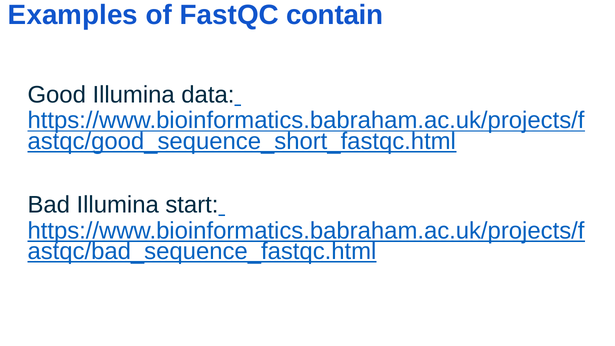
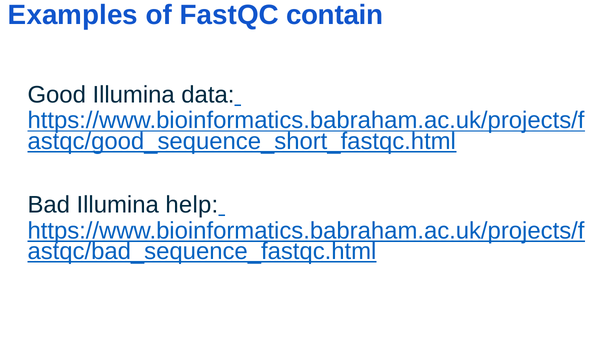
start: start -> help (192, 205)
